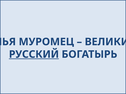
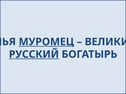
МУРОМЕЦ underline: none -> present (46, 42)
